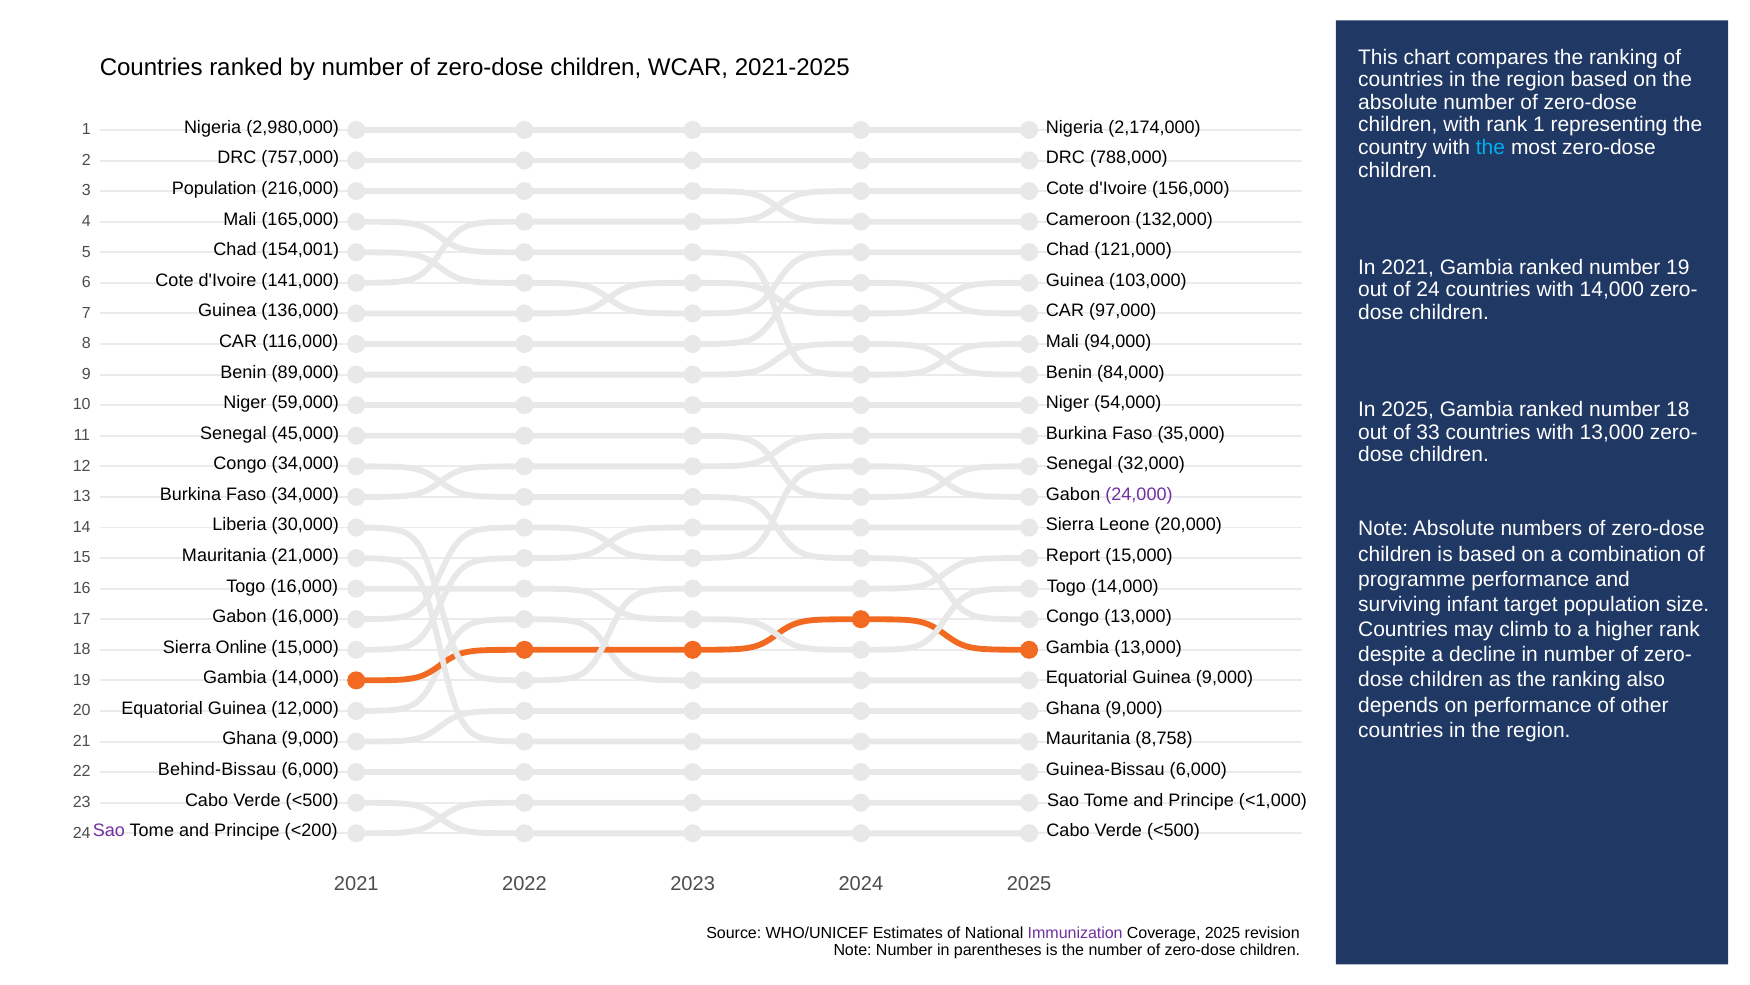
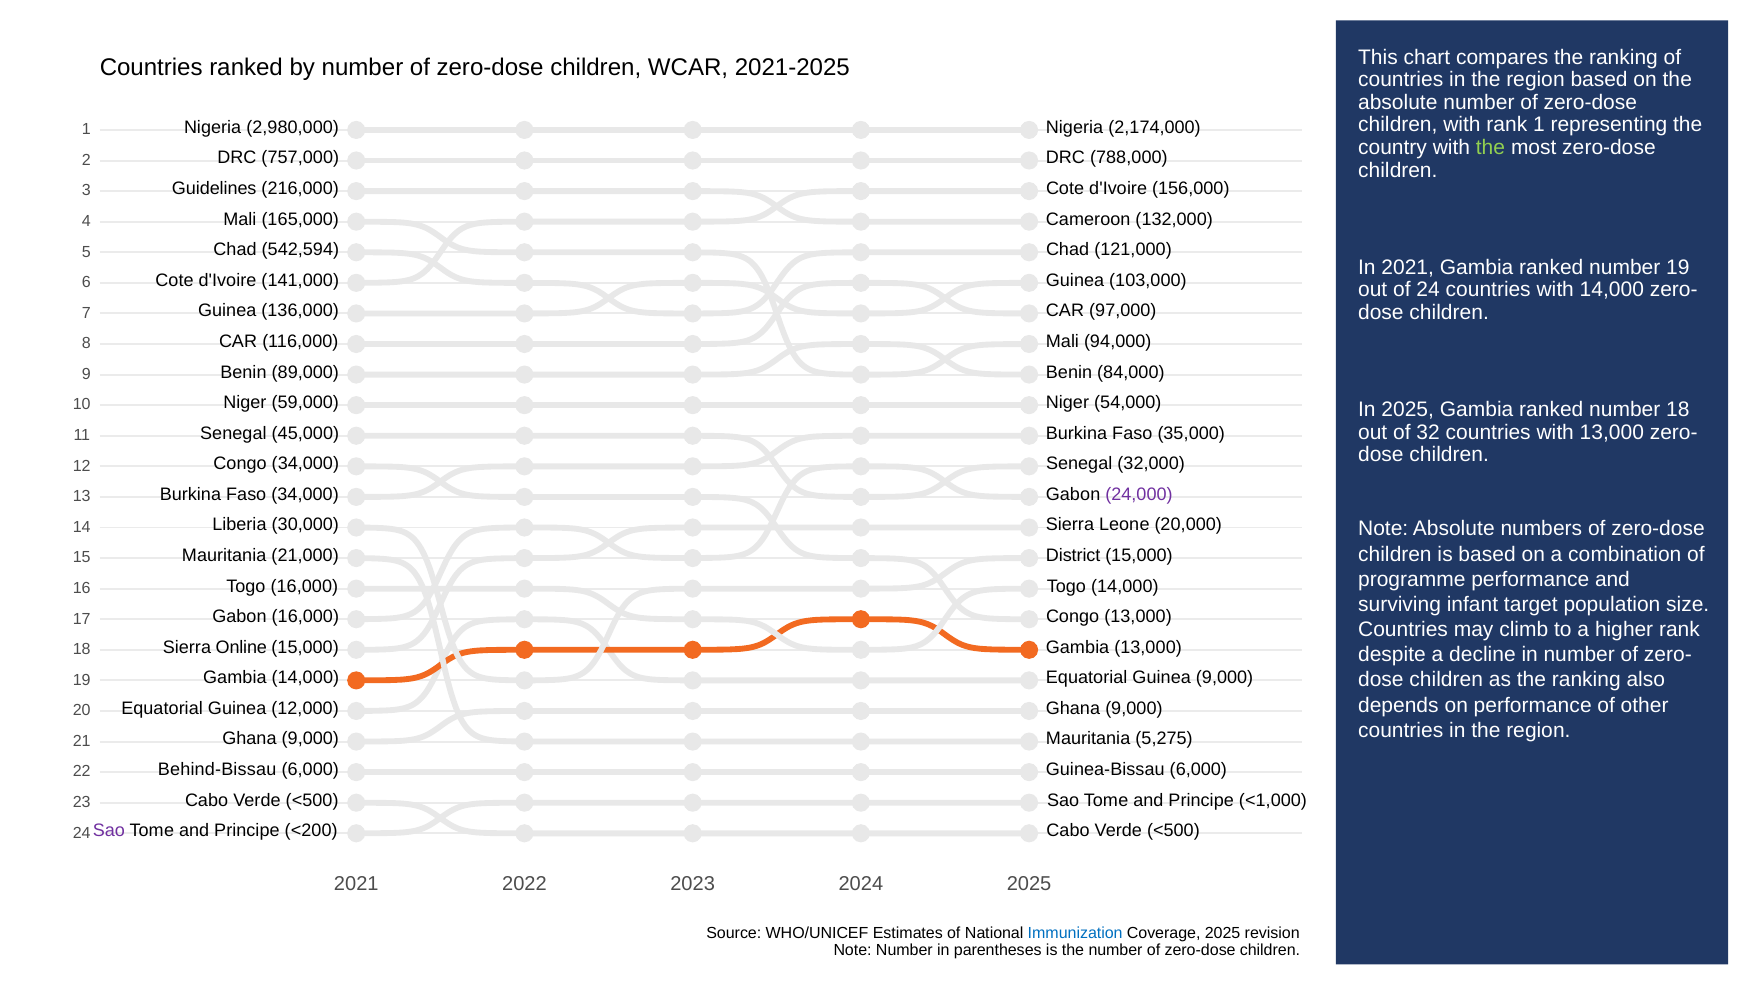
the colour: light blue -> light green (1490, 148)
Population: Population -> Guidelines (214, 188)
154,001: 154,001 -> 542,594 (300, 250)
33: 33 -> 32 (1428, 432)
Report: Report -> District (1073, 555)
8,758: 8,758 -> 5,275 (1164, 739)
Immunization colour: purple -> blue (1075, 933)
